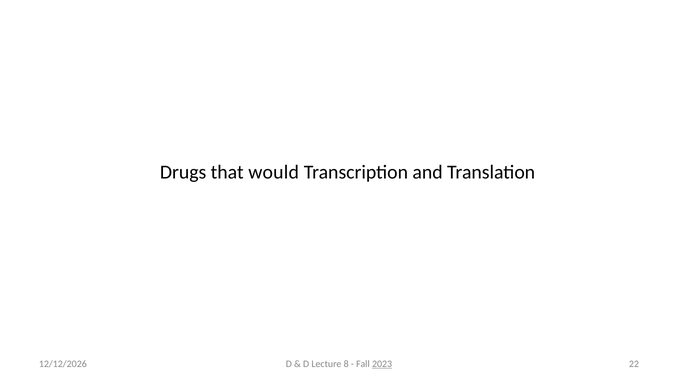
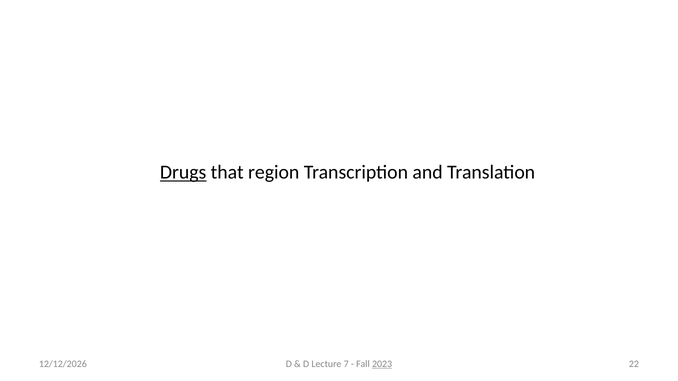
Drugs underline: none -> present (183, 173)
would: would -> region (274, 173)
8: 8 -> 7 (346, 364)
